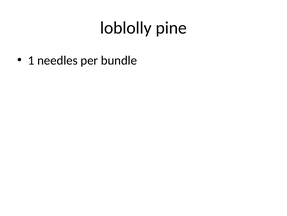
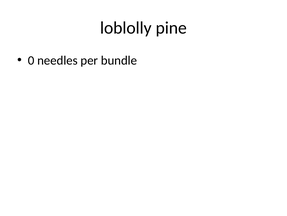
1: 1 -> 0 (31, 60)
